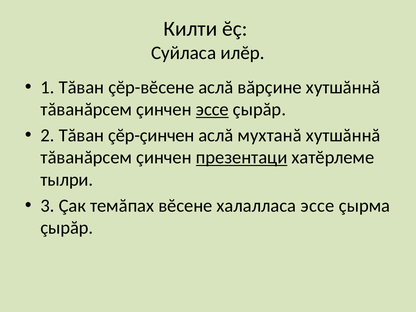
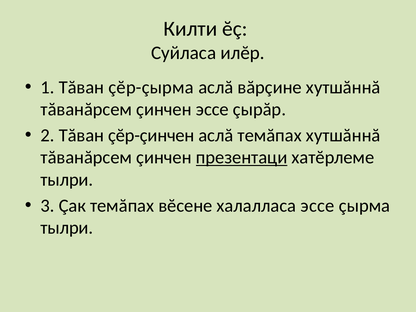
çĕр-вĕсене: çĕр-вĕсене -> çĕр-çырма (151, 87)
эссе underline: present -> none (212, 109)
аслă мухтанă: мухтанă -> темăпах (270, 135)
çырăр: çырăр -> тылри (67, 228)
